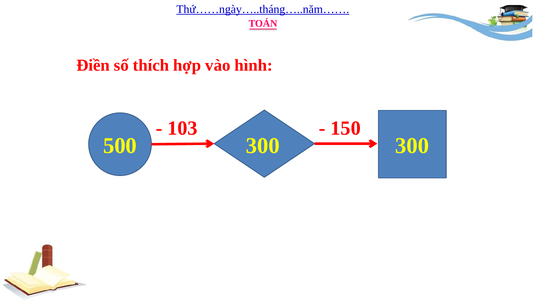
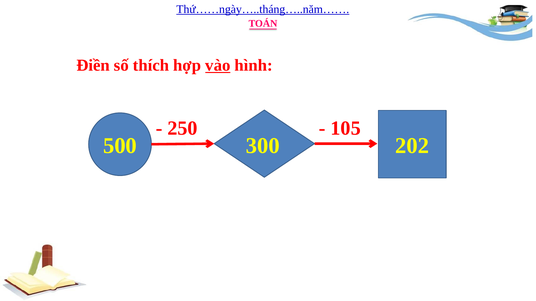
vào underline: none -> present (218, 65)
103: 103 -> 250 (183, 128)
150: 150 -> 105 (346, 128)
300 300: 300 -> 202 (412, 146)
